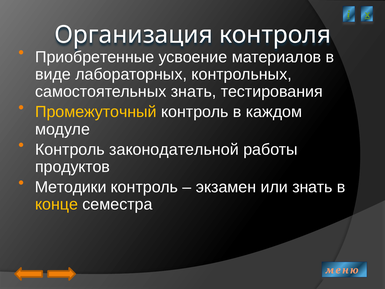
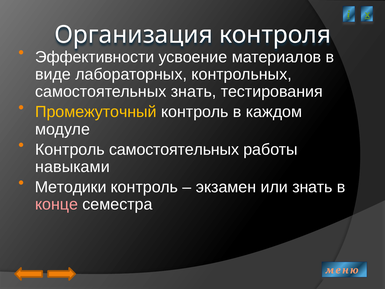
Приобретенные: Приобретенные -> Эффективности (95, 57)
Контроль законодательной: законодательной -> самостоятельных (174, 149)
продуктов: продуктов -> навыками (72, 167)
конце colour: yellow -> pink (57, 204)
